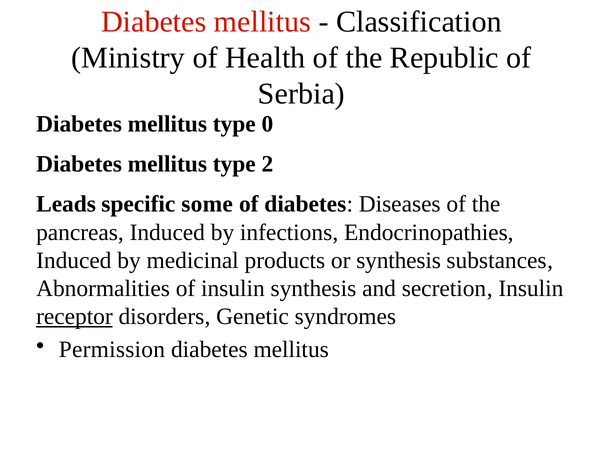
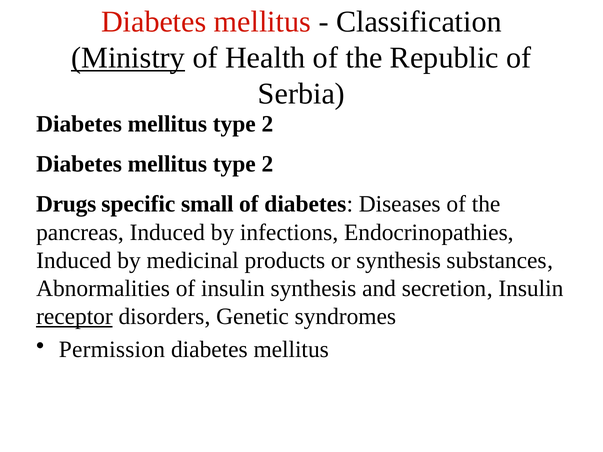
Ministry underline: none -> present (128, 58)
0: 0 -> 2 (267, 124)
Leads: Leads -> Drugs (66, 204)
some: some -> small (207, 204)
